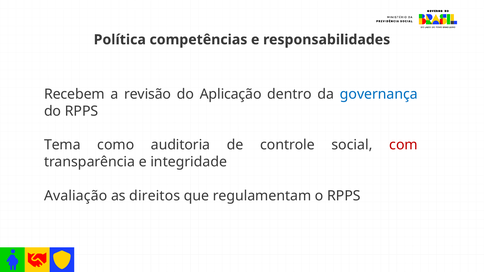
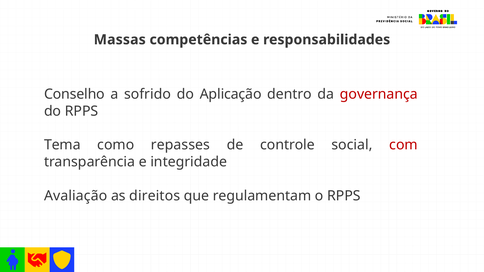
Política: Política -> Massas (120, 40)
Recebem: Recebem -> Conselho (74, 94)
revisão: revisão -> sofrido (148, 94)
governança colour: blue -> red (379, 94)
auditoria: auditoria -> repasses (180, 145)
